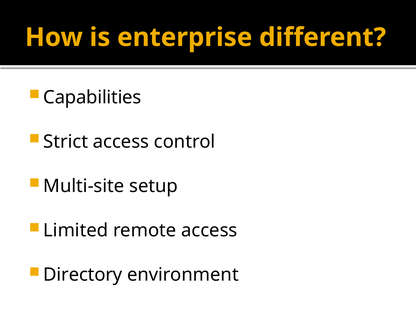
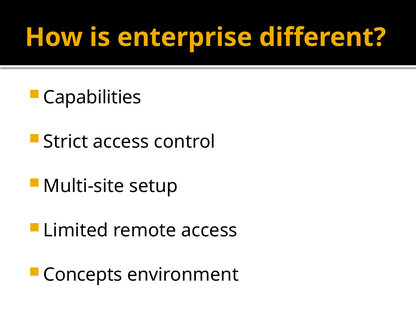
Directory: Directory -> Concepts (83, 275)
